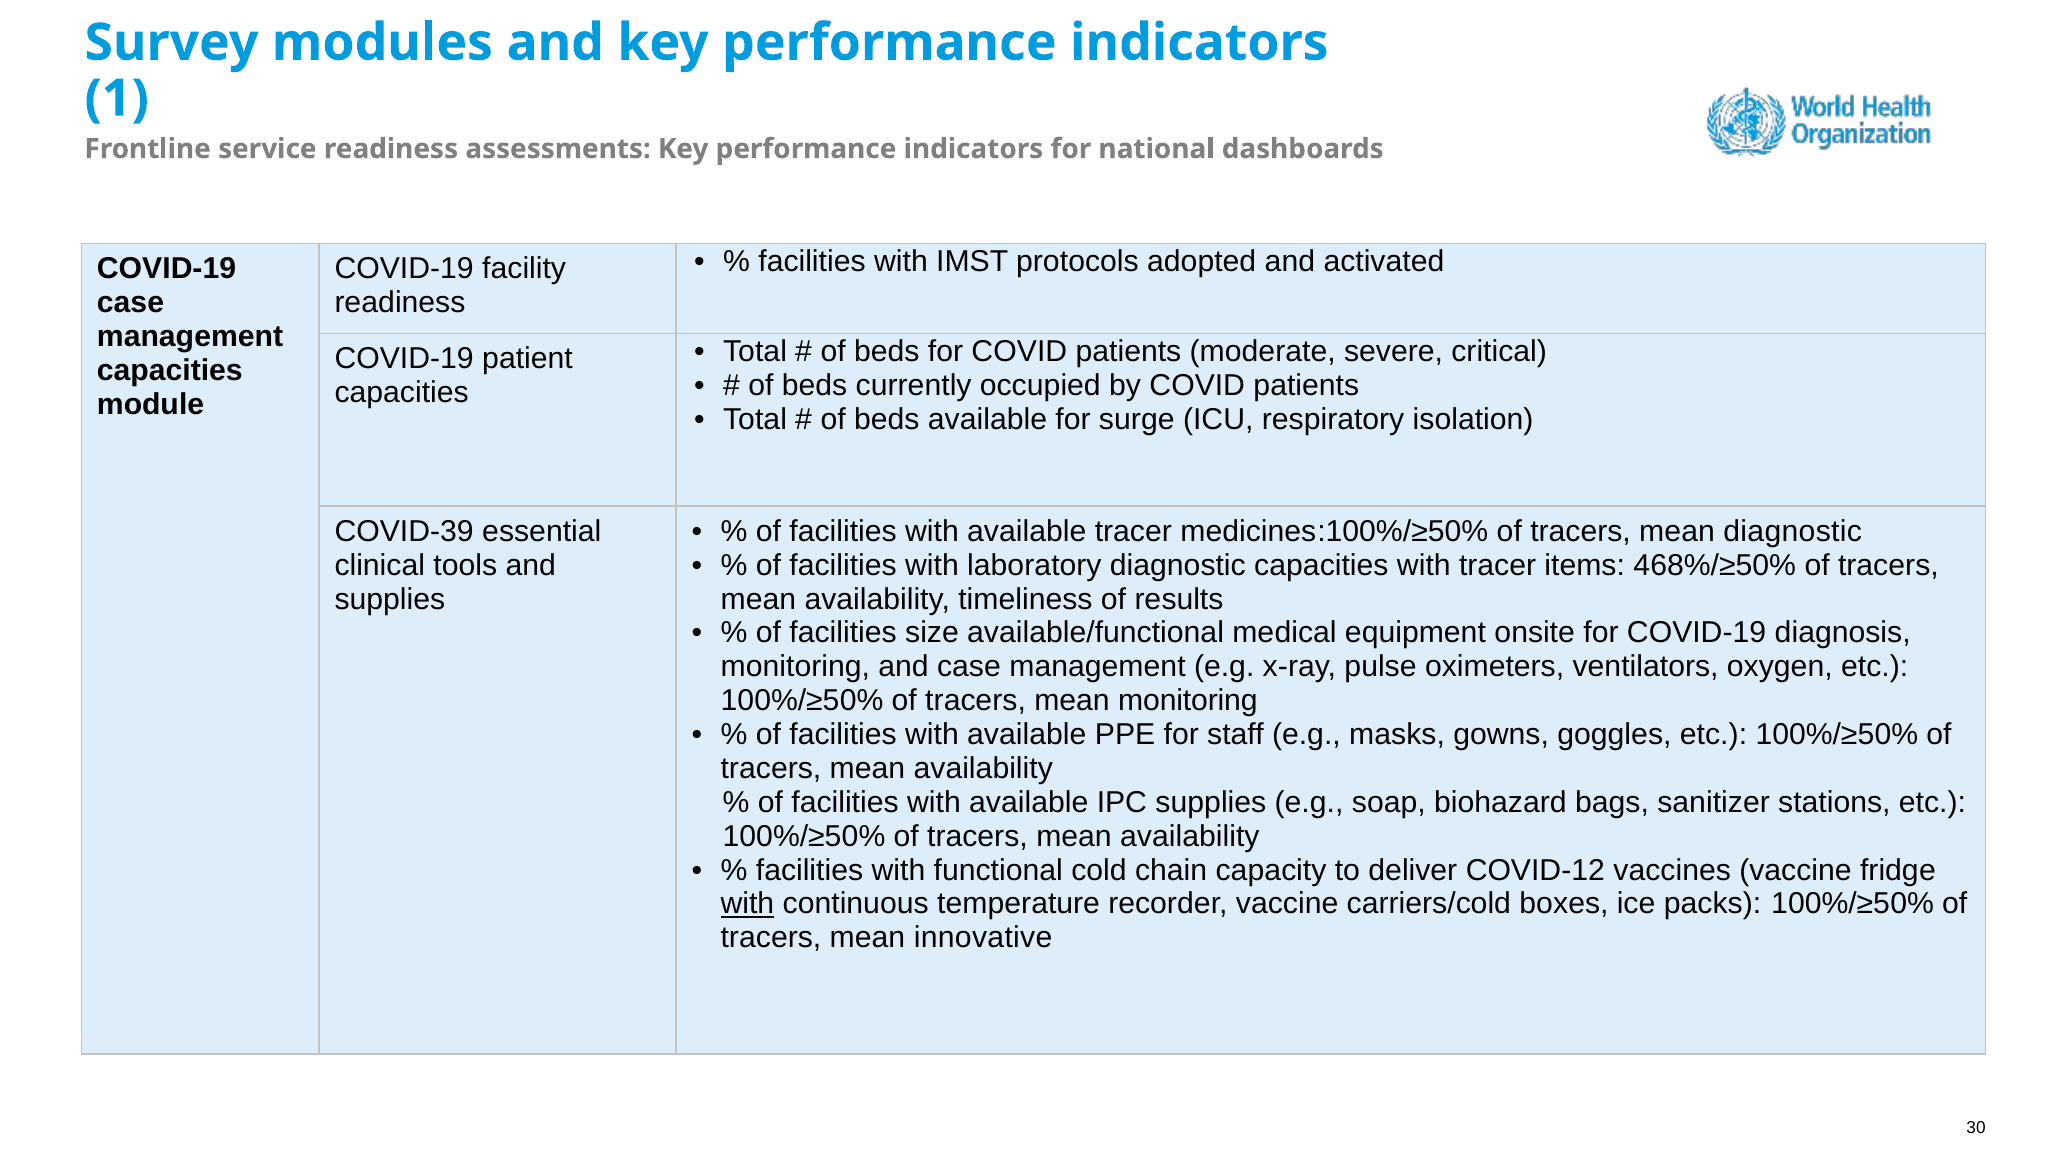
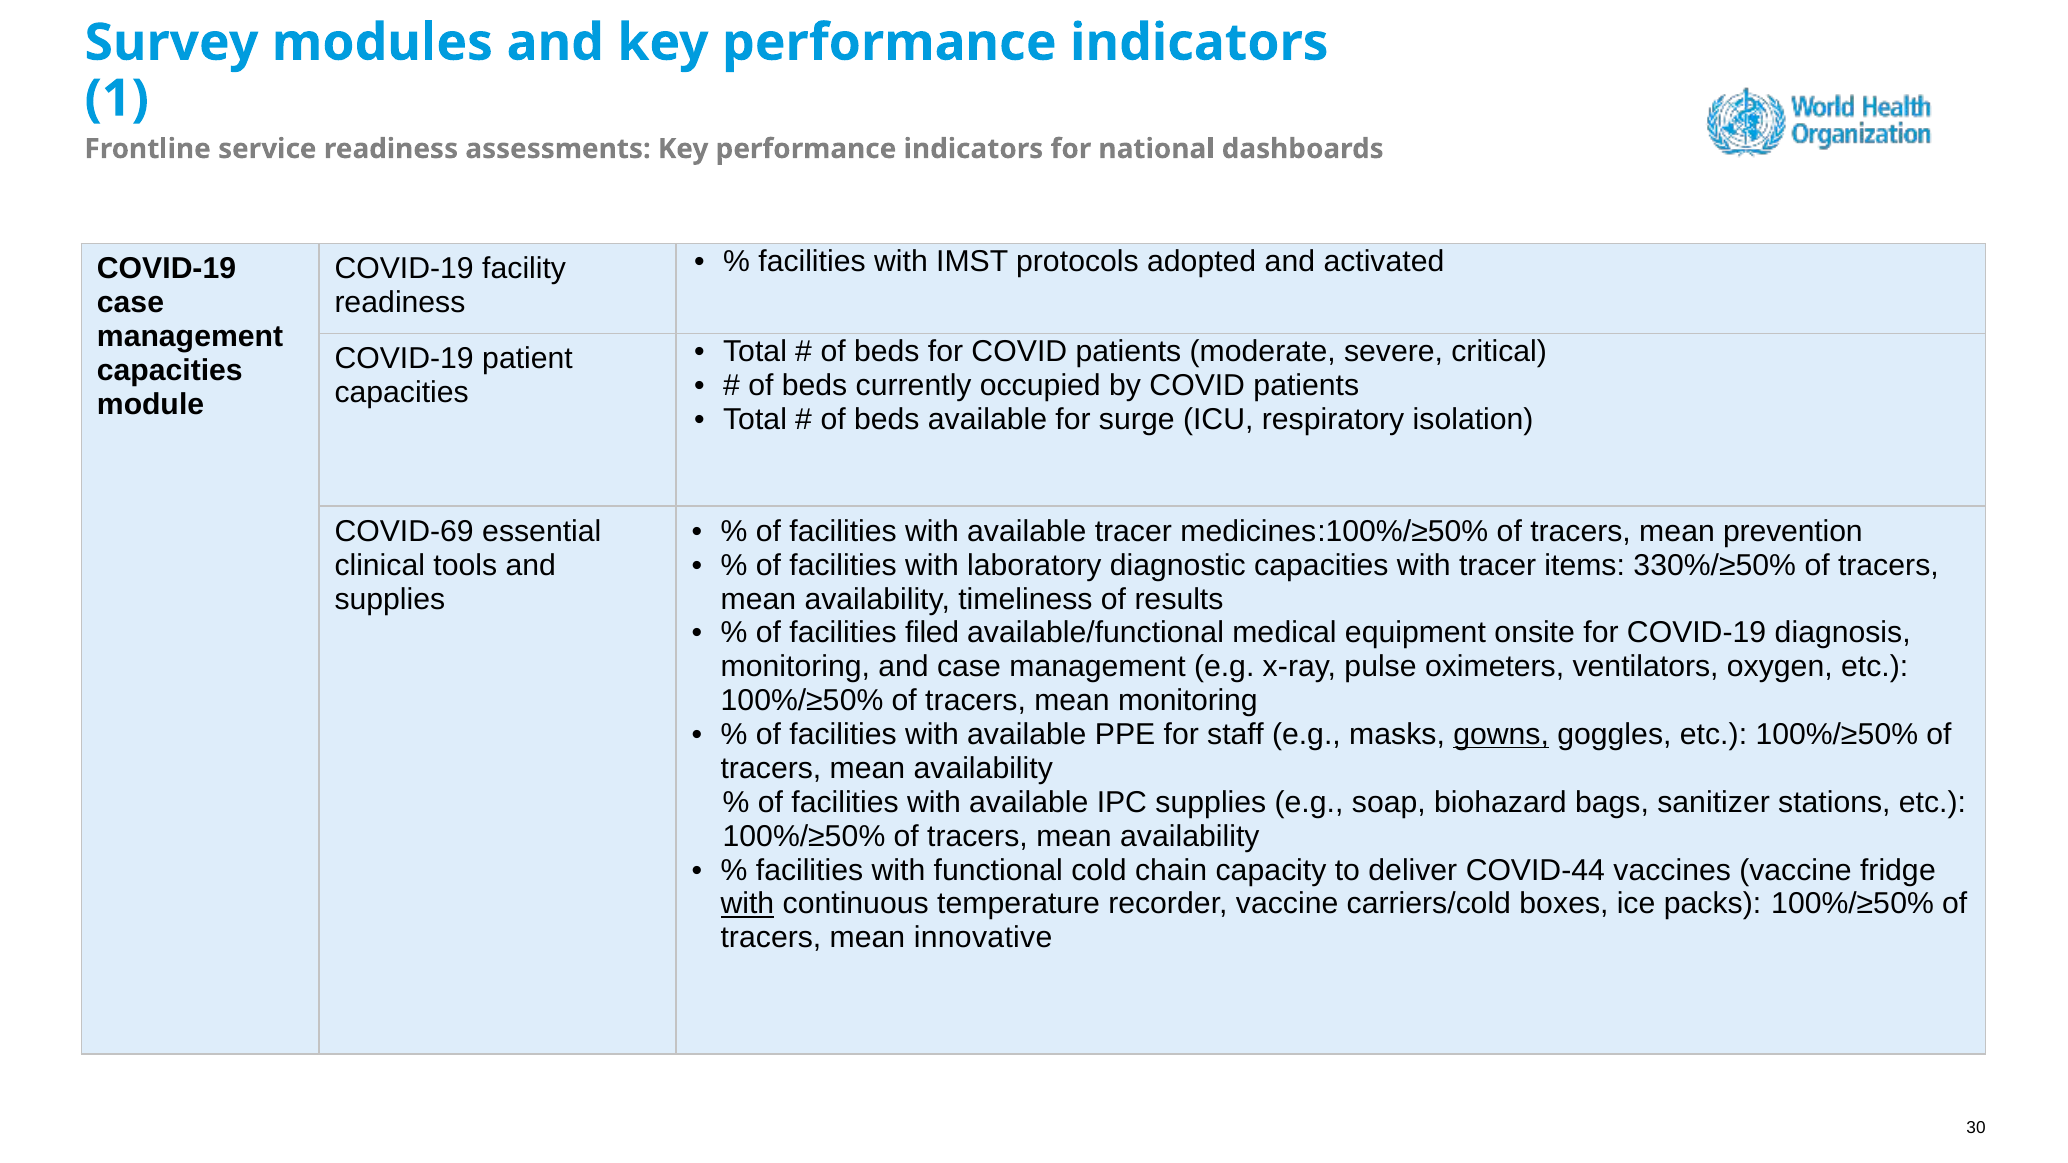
COVID-39: COVID-39 -> COVID-69 (404, 531)
mean diagnostic: diagnostic -> prevention (1793, 531)
468%/≥50%: 468%/≥50% -> 330%/≥50% (1715, 565)
size: size -> filed (932, 633)
gowns underline: none -> present (1501, 735)
COVID-12: COVID-12 -> COVID-44 (1535, 870)
